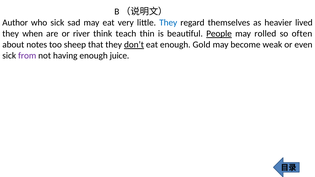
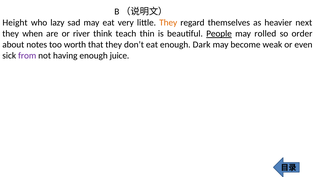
Author: Author -> Height (15, 23)
who sick: sick -> lazy (57, 23)
They colour: blue -> orange (168, 23)
lived: lived -> next (304, 23)
often: often -> order (302, 34)
sheep: sheep -> worth (75, 45)
don’t underline: present -> none (134, 45)
Gold: Gold -> Dark (202, 45)
